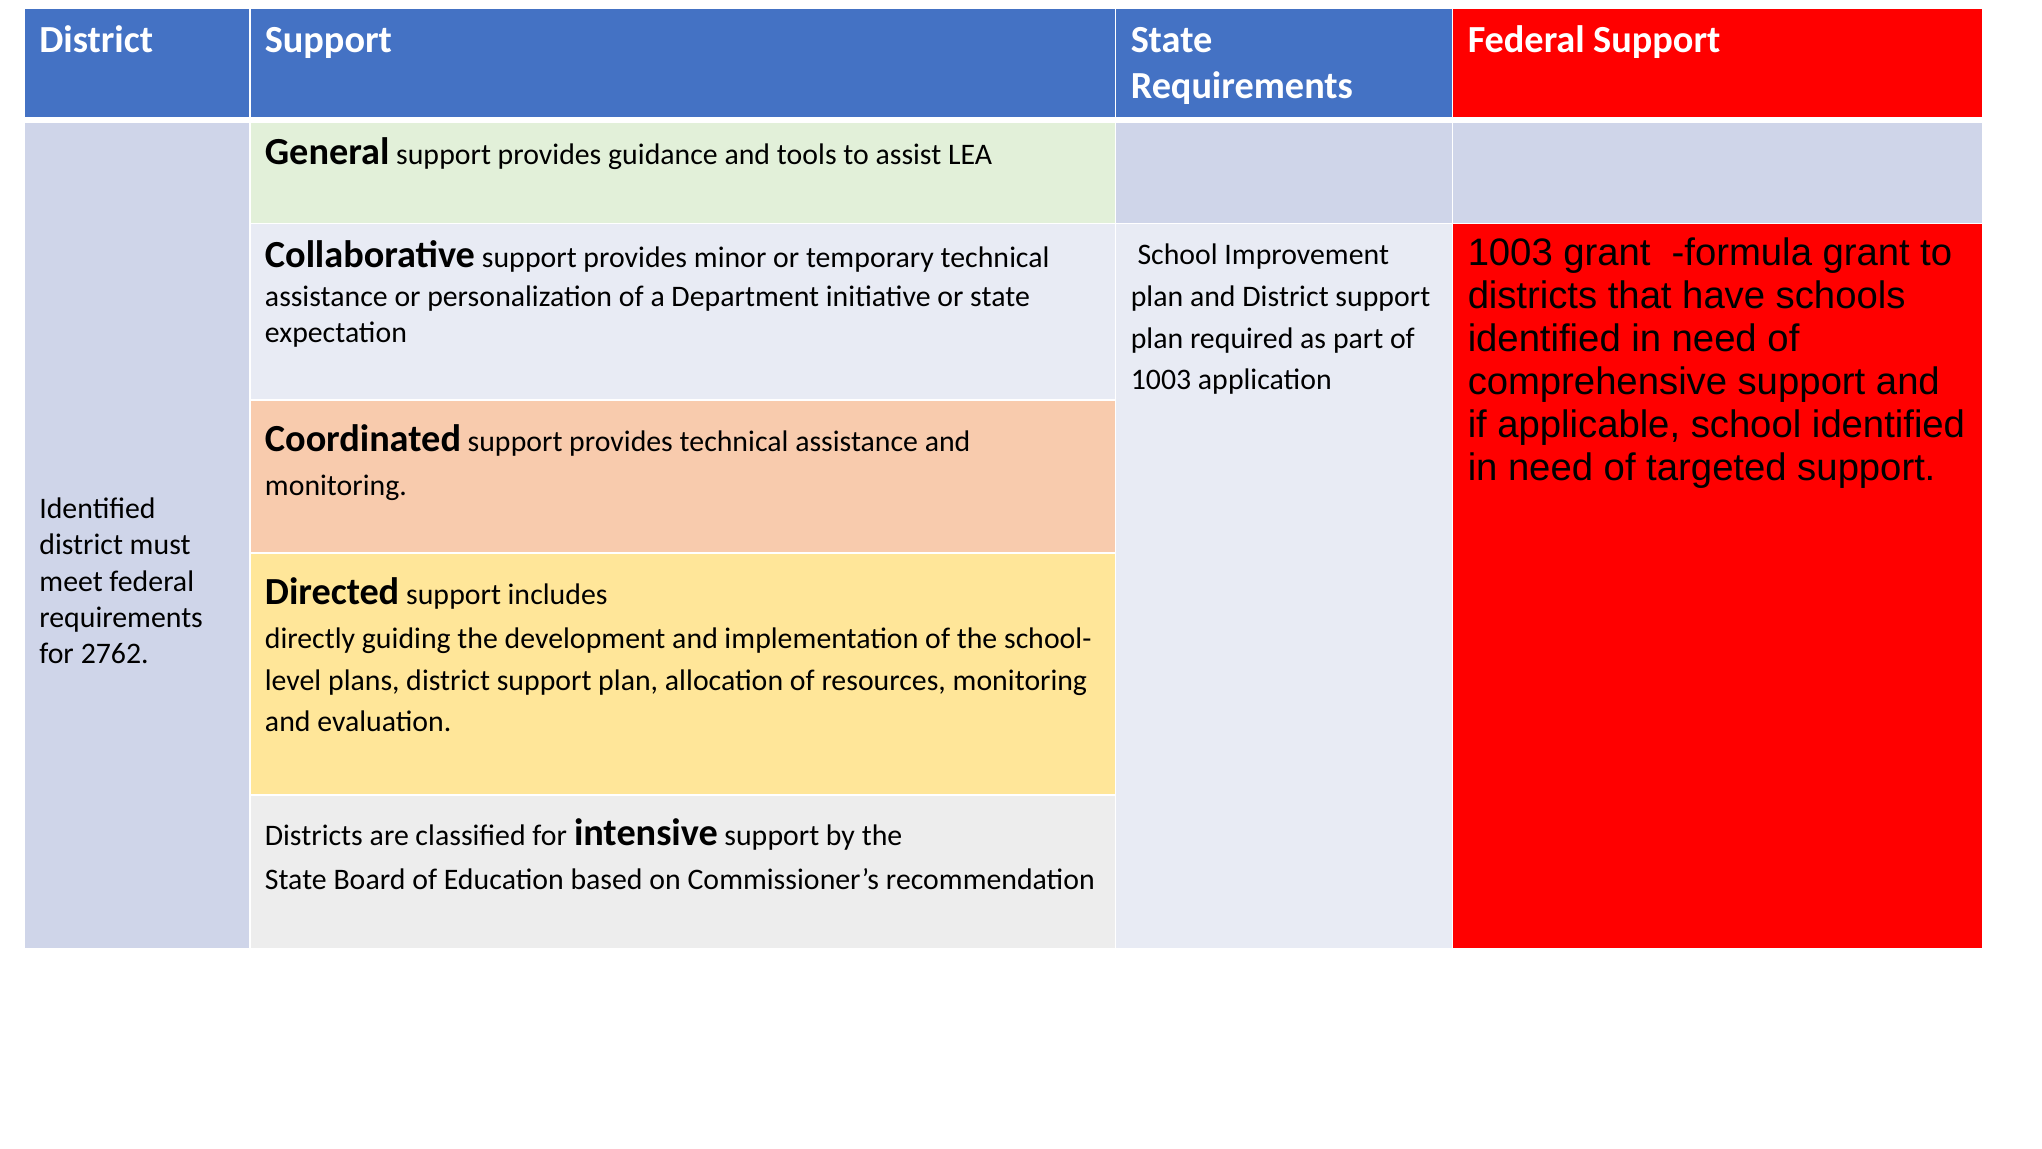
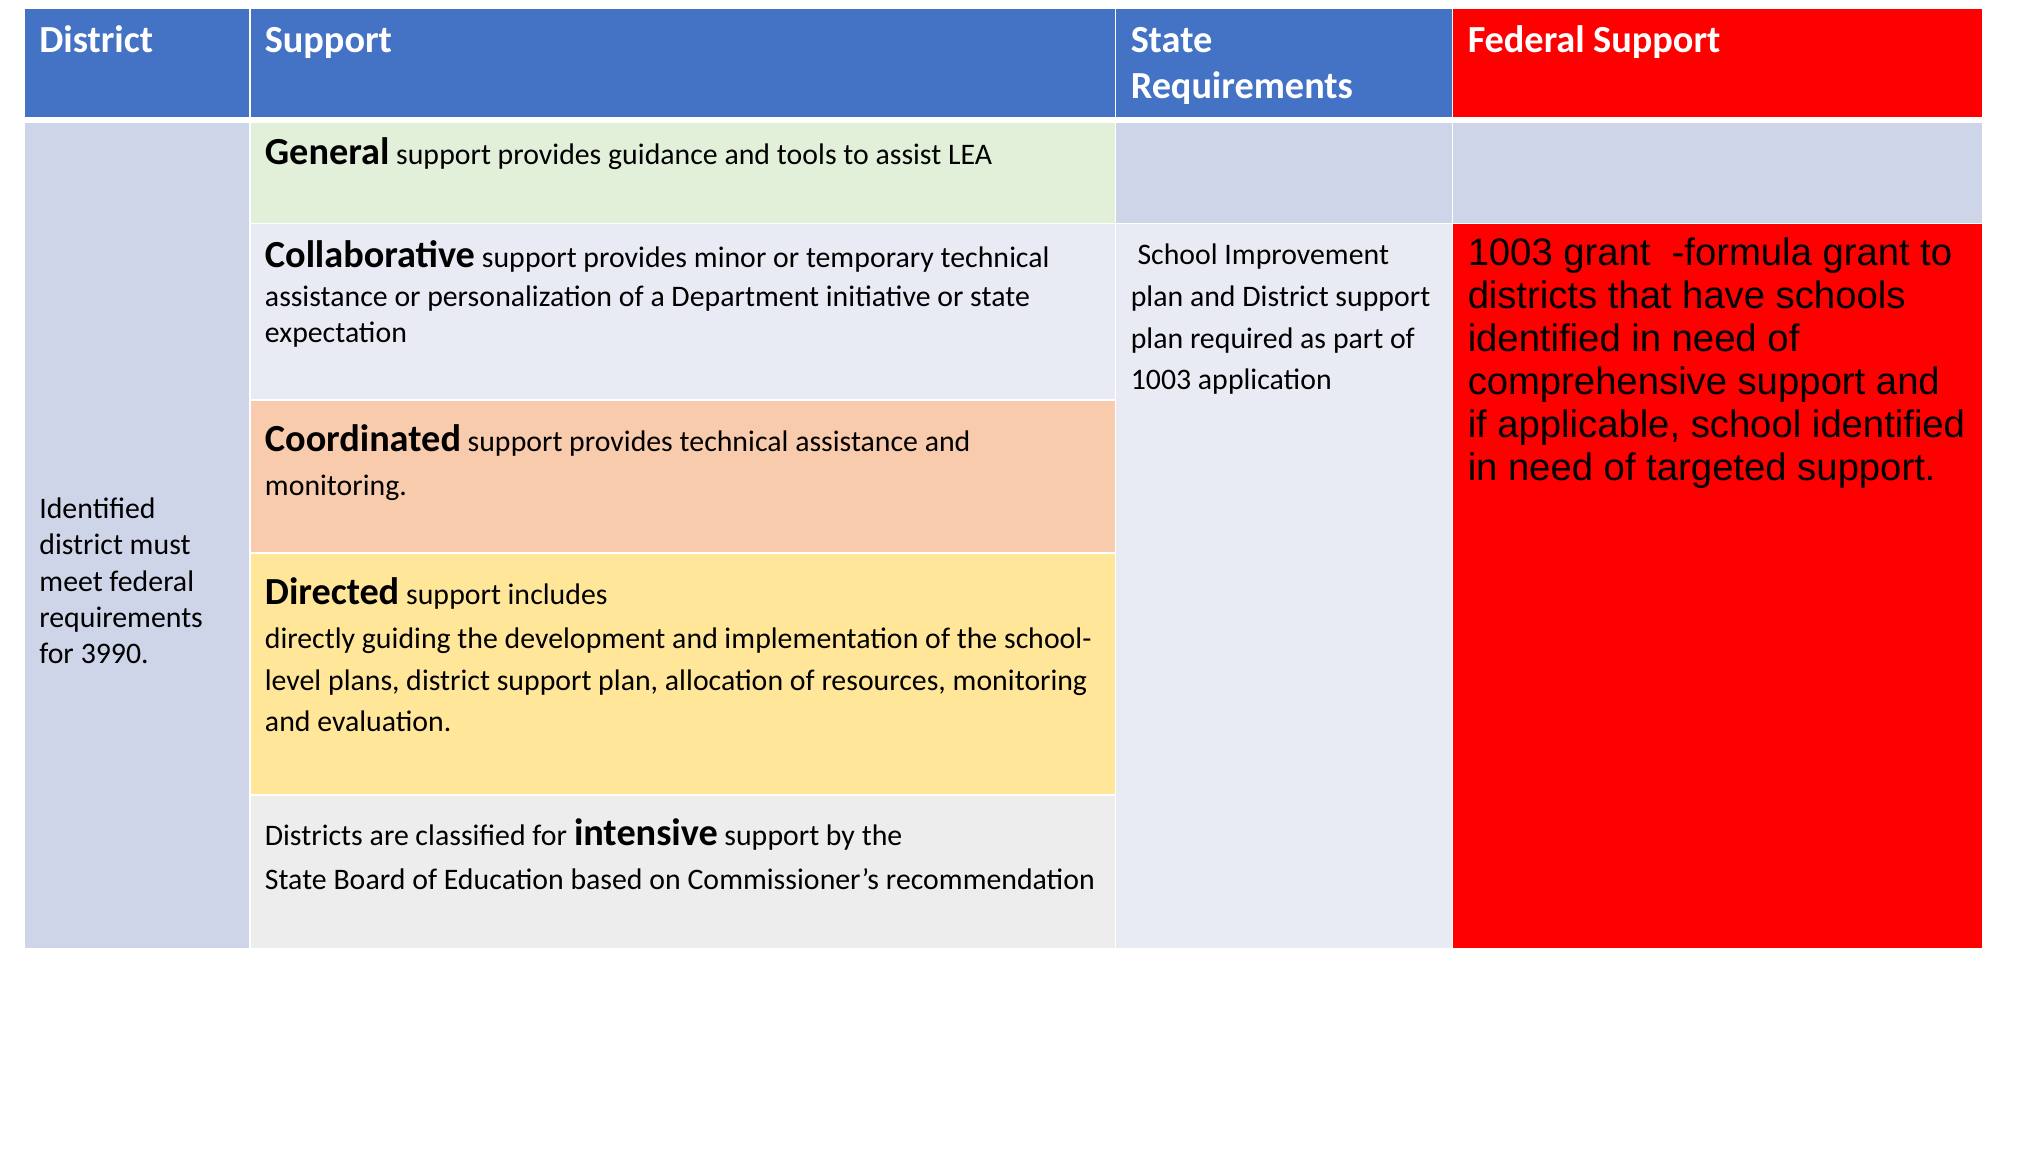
2762: 2762 -> 3990 (115, 654)
